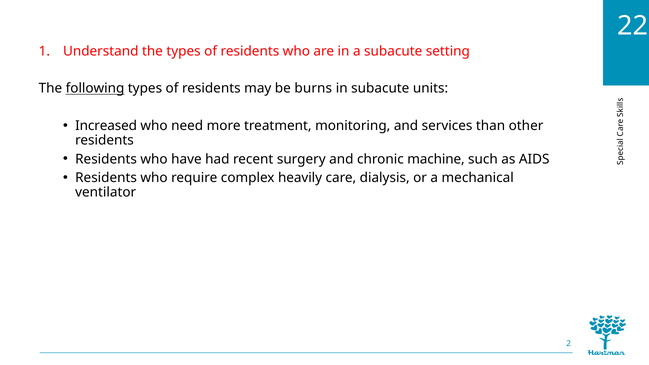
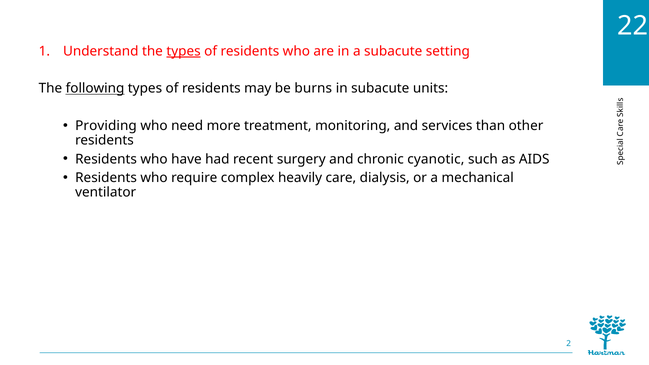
types underline: none -> present (184, 51)
Increased: Increased -> Providing (106, 126)
machine: machine -> cyanotic (436, 159)
